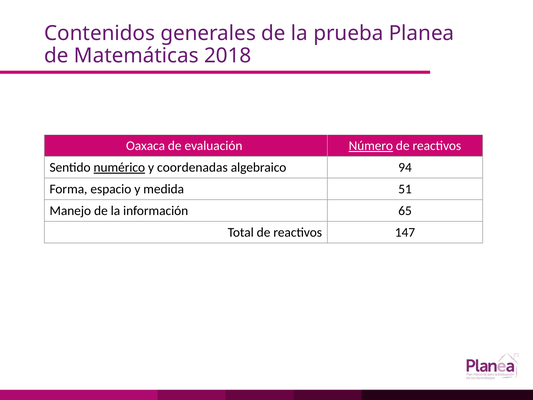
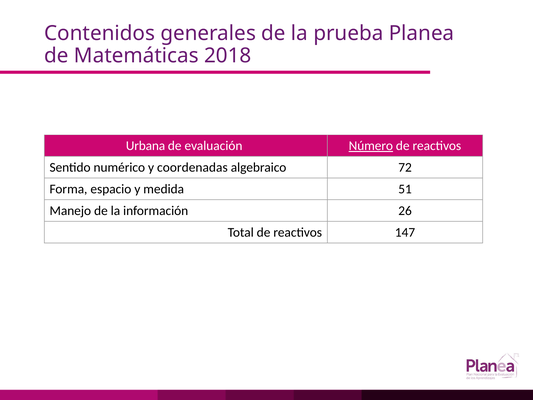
Oaxaca: Oaxaca -> Urbana (146, 146)
numérico underline: present -> none (119, 167)
94: 94 -> 72 (405, 167)
65: 65 -> 26 (405, 211)
